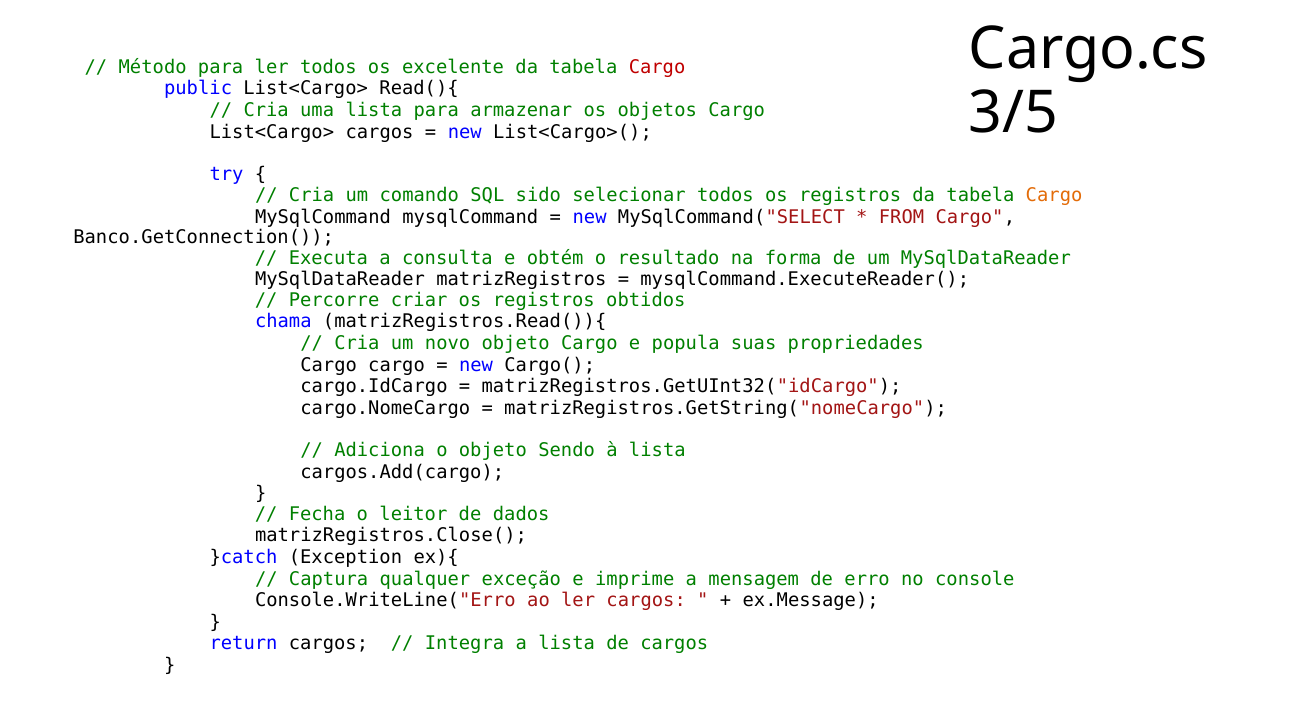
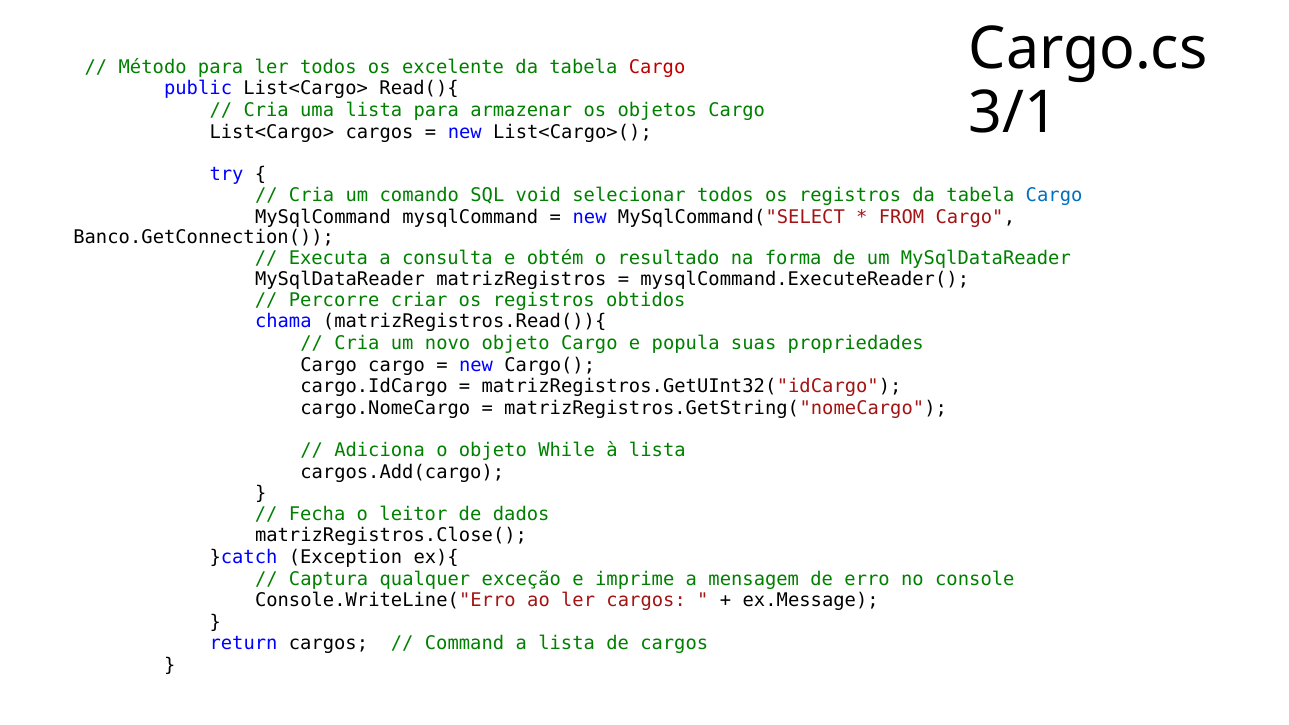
3/5: 3/5 -> 3/1 (1014, 113)
sido: sido -> void (538, 196)
Cargo colour: orange -> blue (1054, 196)
Sendo: Sendo -> While (567, 450)
Integra: Integra -> Command (465, 644)
